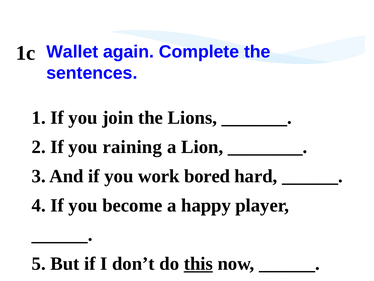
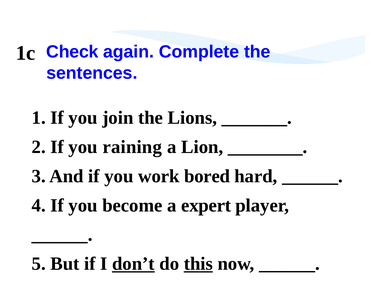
Wallet: Wallet -> Check (72, 52)
happy: happy -> expert (206, 205)
don’t underline: none -> present (133, 263)
